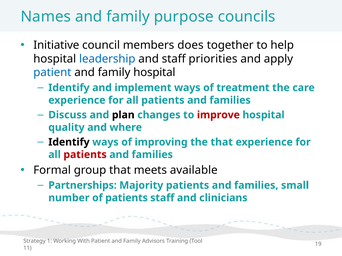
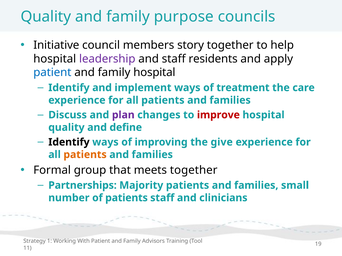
Names: Names -> Quality (46, 17)
does: does -> story (191, 45)
leadership colour: blue -> purple (107, 59)
priorities: priorities -> residents (213, 59)
plan colour: black -> purple (123, 115)
where: where -> define (126, 128)
the that: that -> give (222, 142)
patients colour: red -> orange (85, 155)
meets available: available -> together (194, 170)
